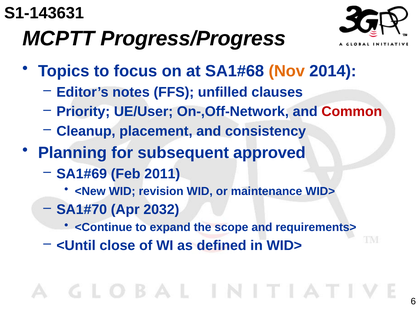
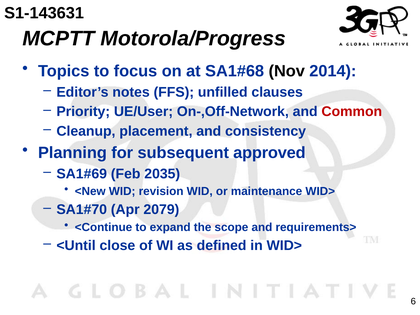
Progress/Progress: Progress/Progress -> Motorola/Progress (193, 38)
Nov colour: orange -> black (287, 71)
2011: 2011 -> 2035 (162, 174)
2032: 2032 -> 2079 (161, 210)
